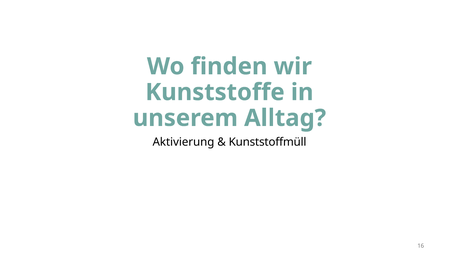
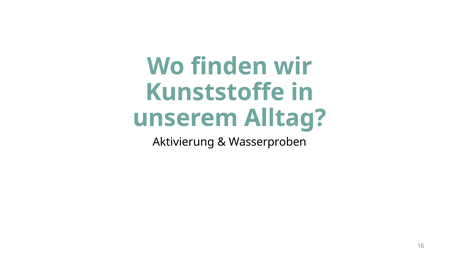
Kunststoffmüll: Kunststoffmüll -> Wasserproben (268, 142)
